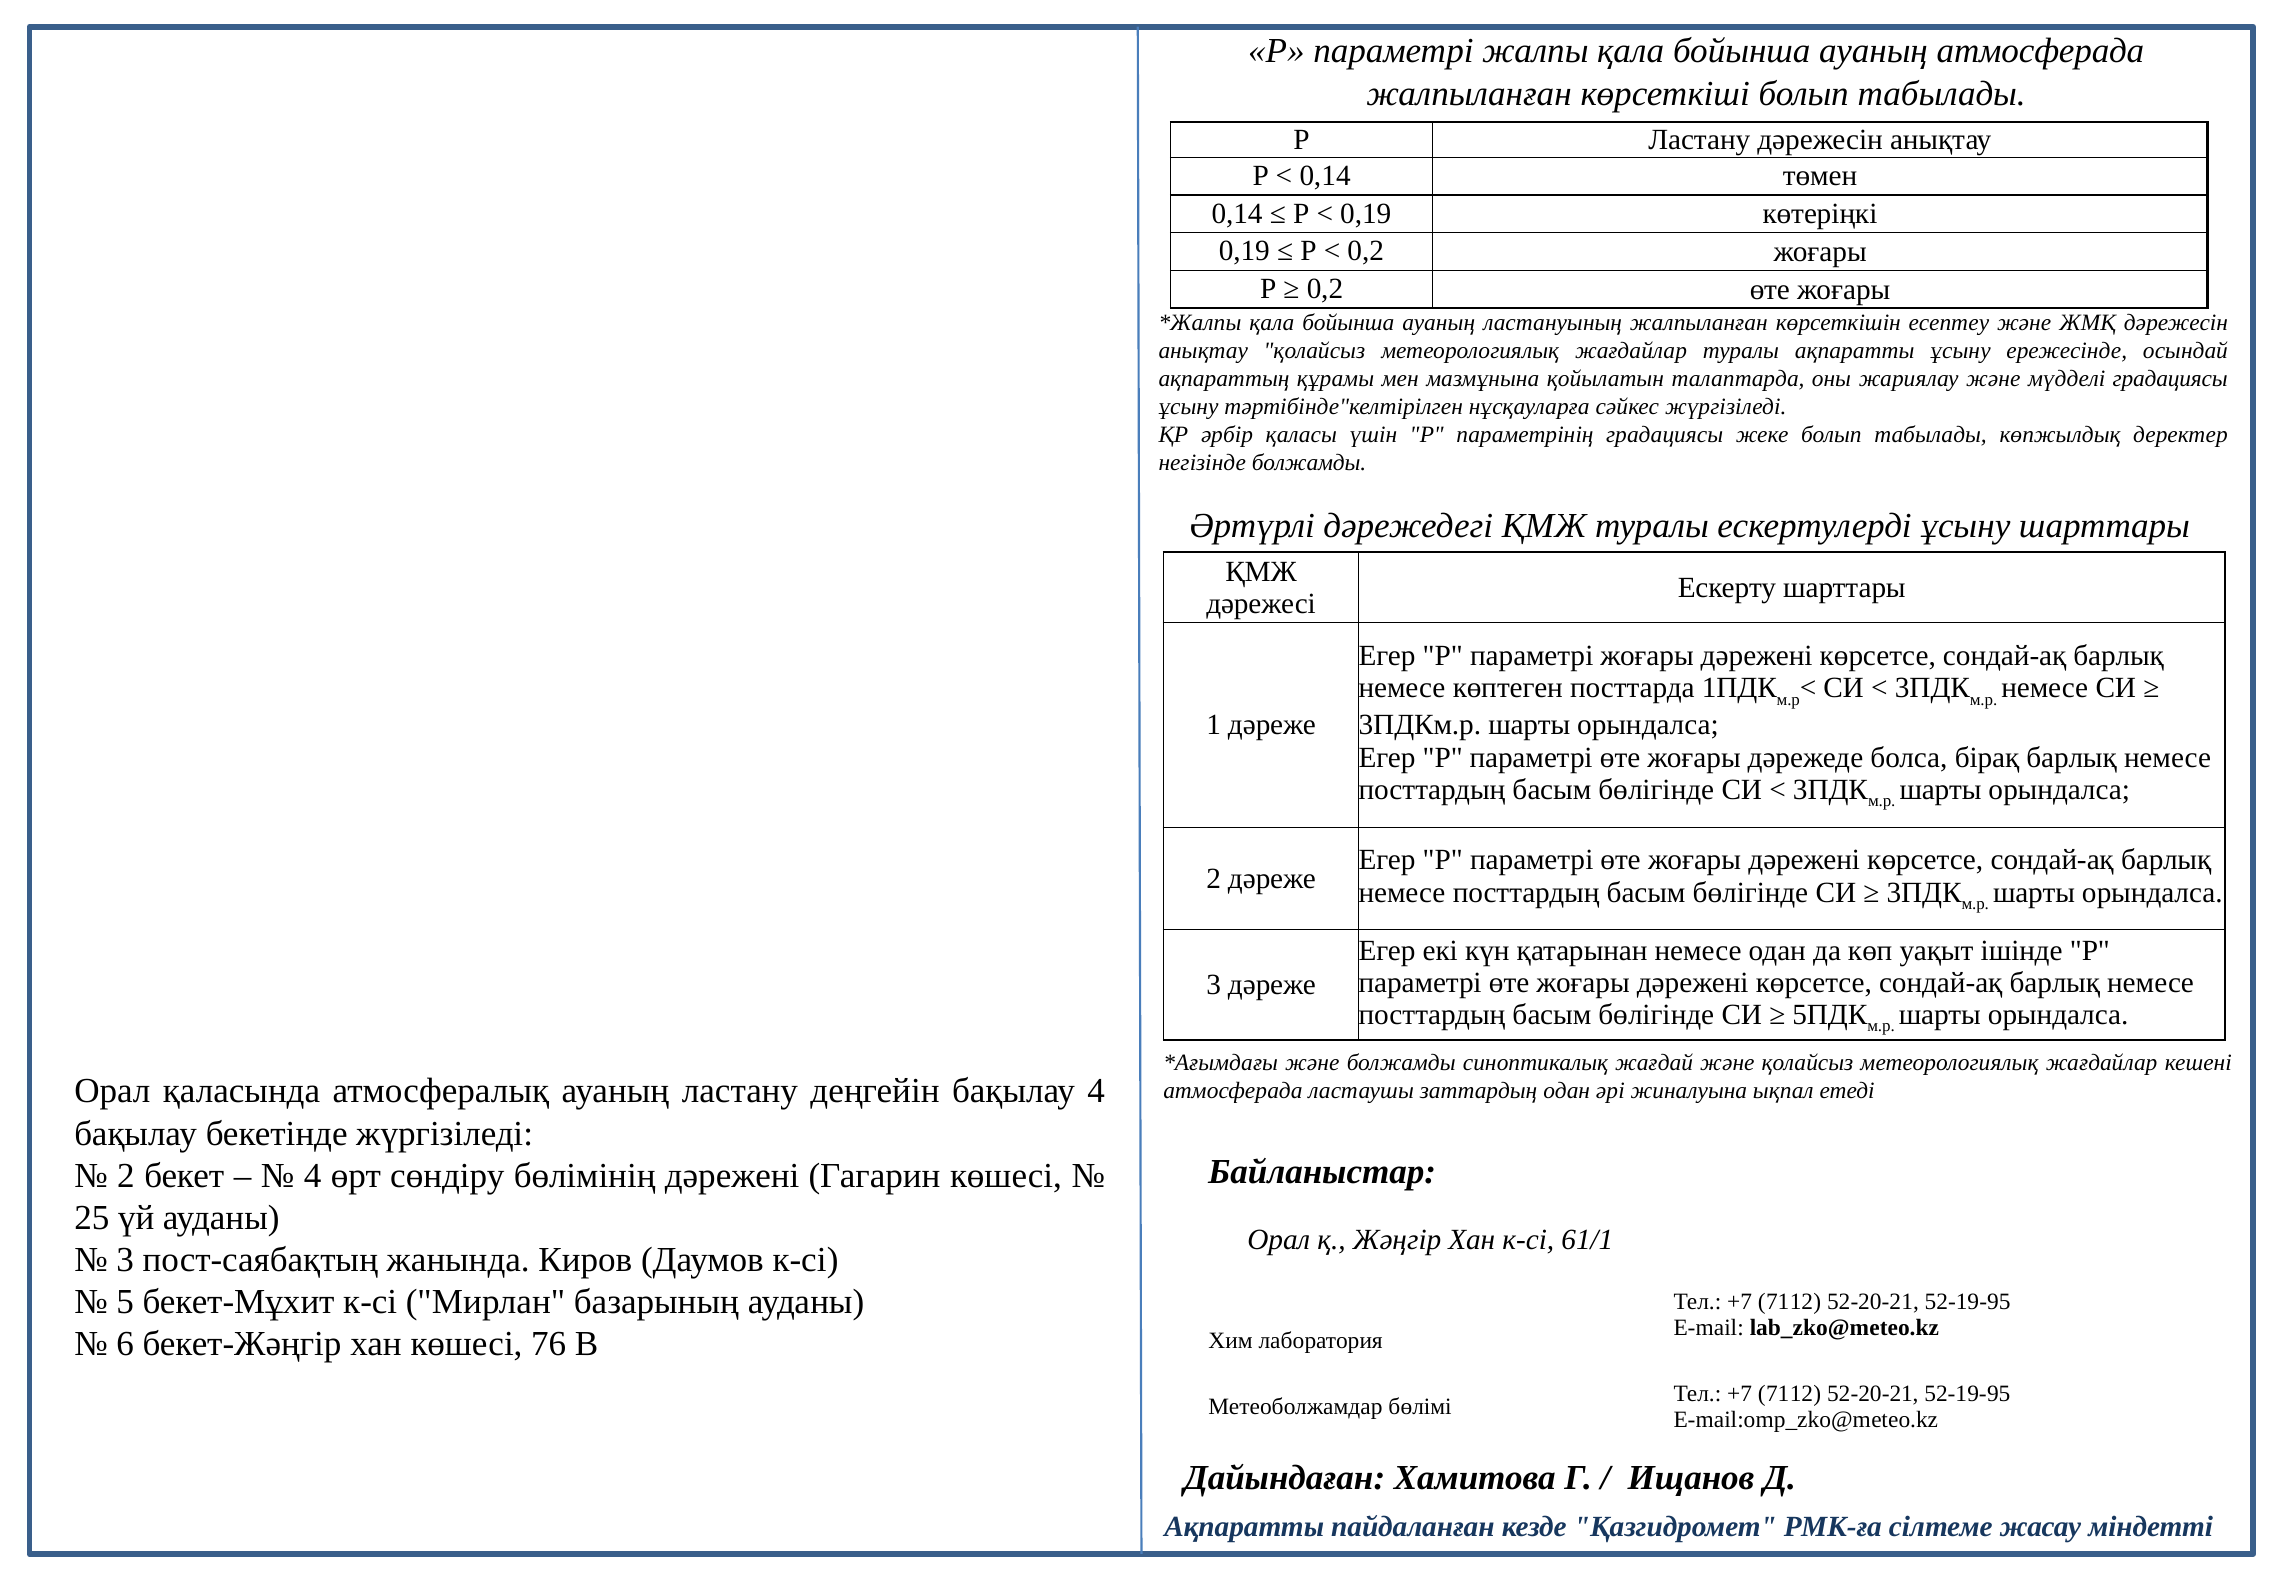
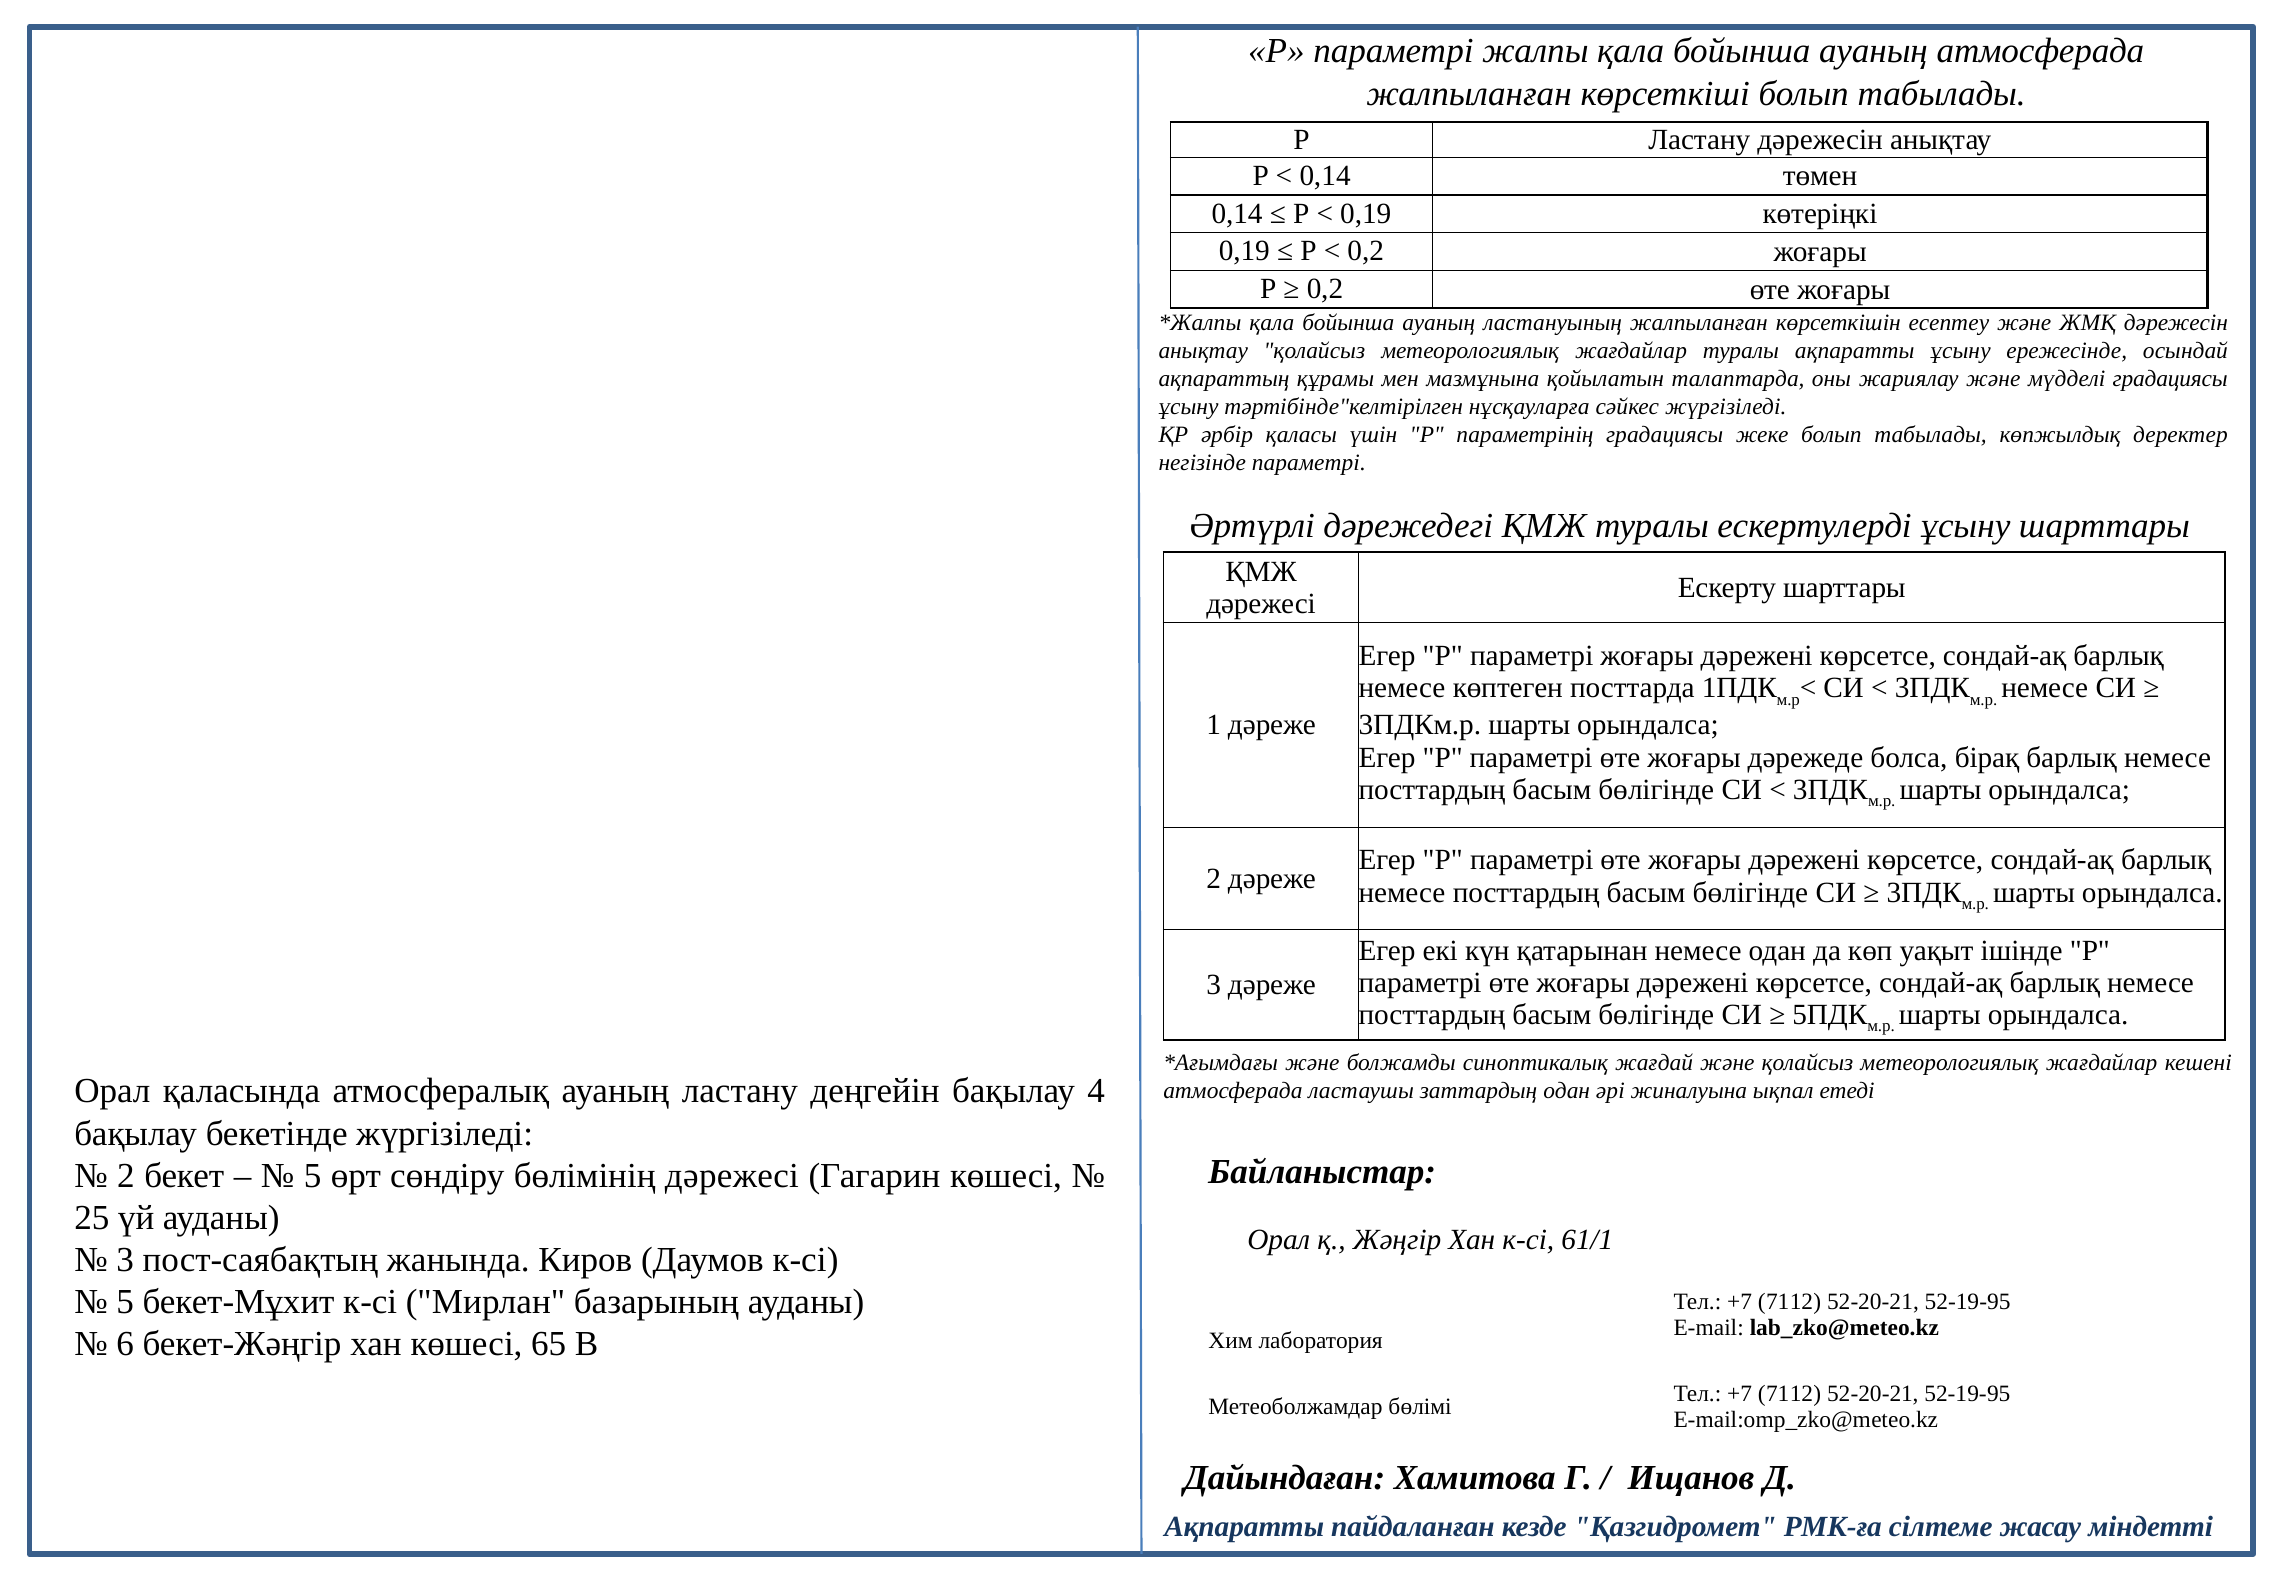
негізінде болжамды: болжамды -> параметрі (1309, 463)
4: 4 -> 5 (313, 1175)
бөлімінің дәрежені: дәрежені -> дәрежесі (732, 1175)
76: 76 -> 65 (549, 1344)
